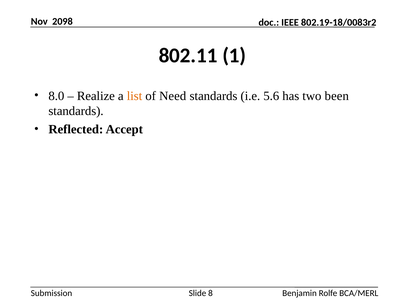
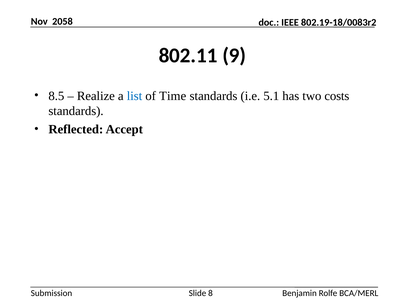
2098: 2098 -> 2058 (62, 21)
1: 1 -> 9 (234, 55)
8.0: 8.0 -> 8.5 (56, 96)
list colour: orange -> blue (134, 96)
Need: Need -> Time (173, 96)
5.6: 5.6 -> 5.1 (271, 96)
been: been -> costs (337, 96)
